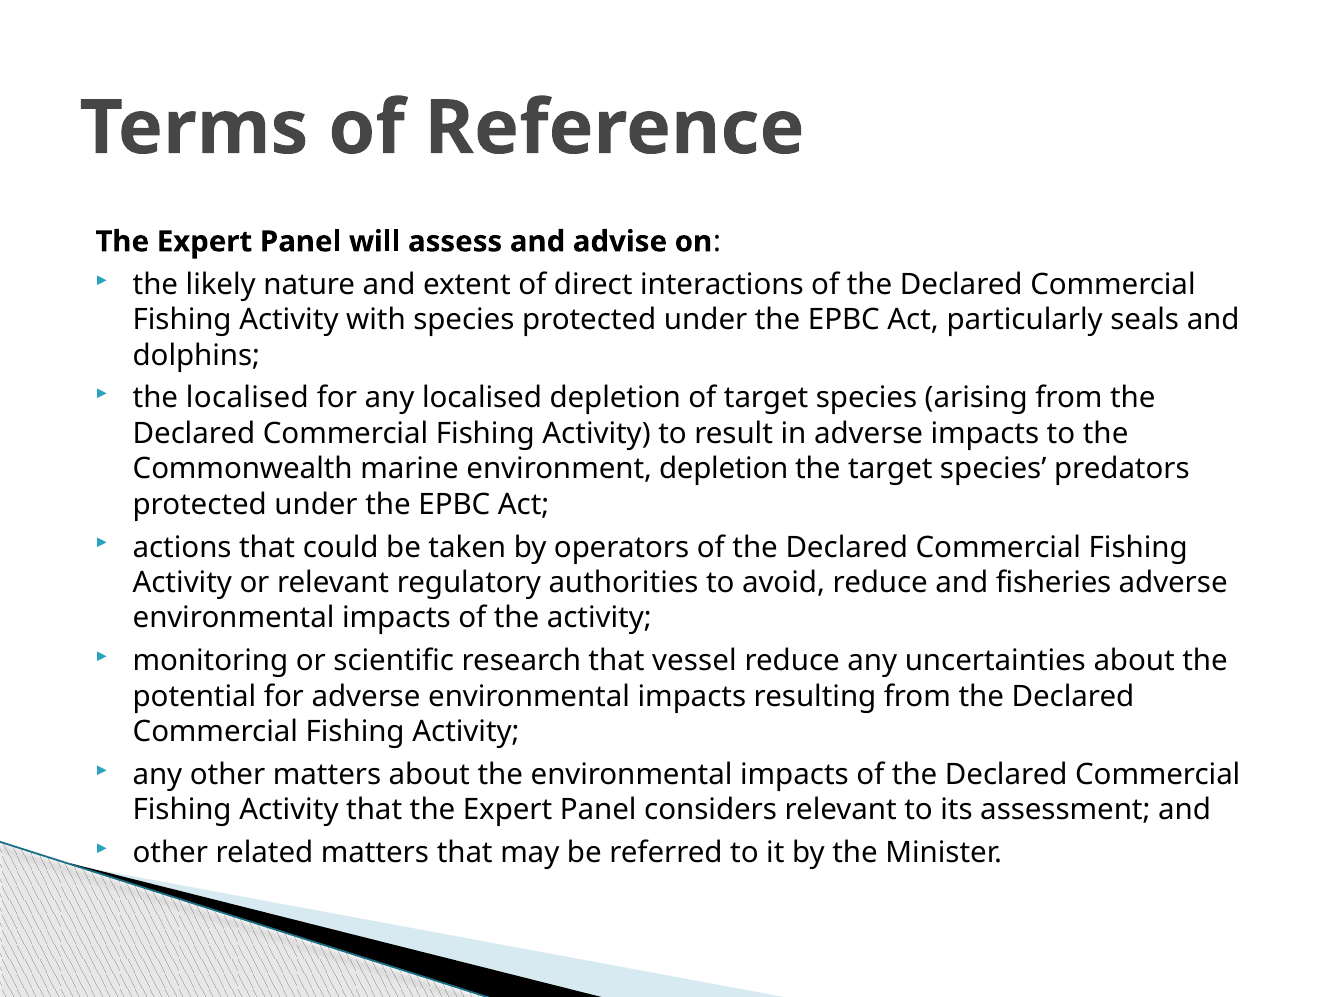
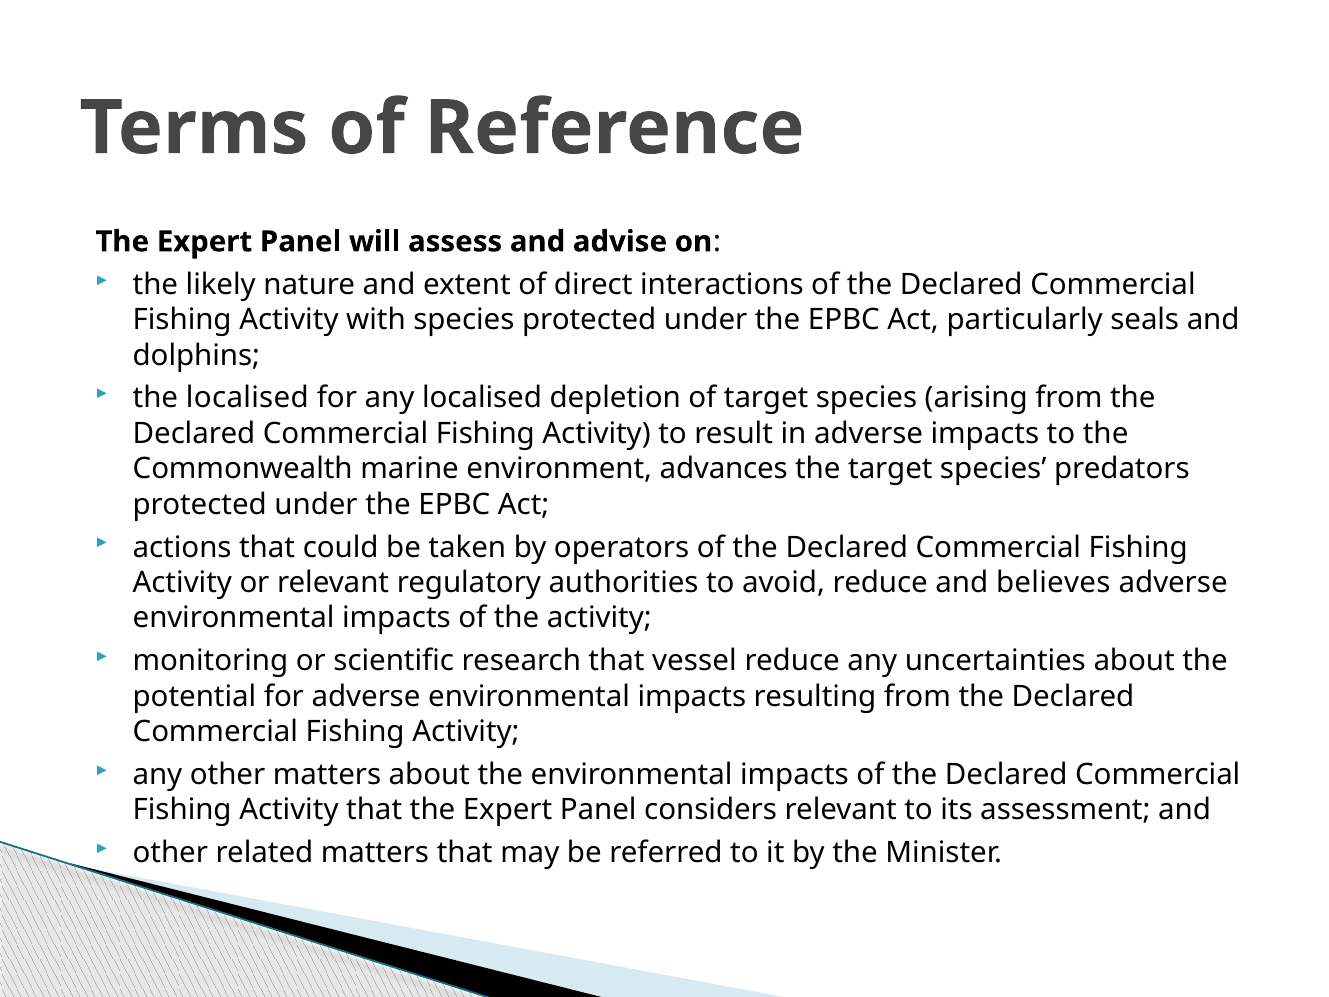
environment depletion: depletion -> advances (724, 469)
fisheries: fisheries -> believes (1053, 583)
